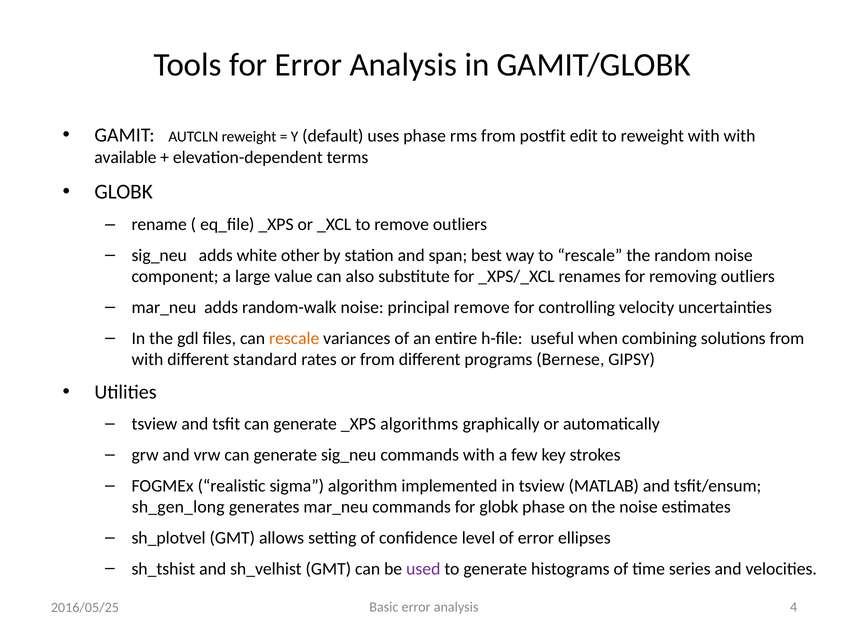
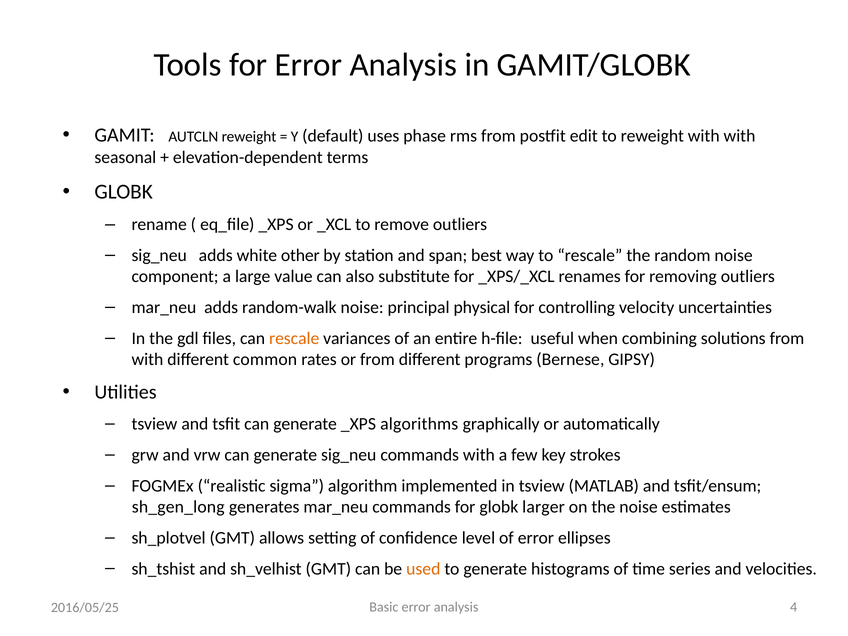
available: available -> seasonal (125, 157)
principal remove: remove -> physical (482, 307)
standard: standard -> common (265, 360)
globk phase: phase -> larger (544, 507)
used colour: purple -> orange (423, 569)
